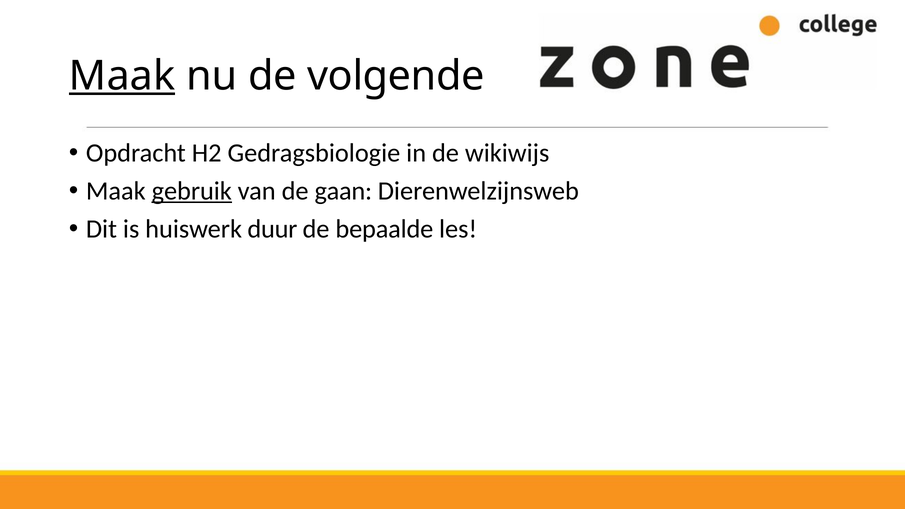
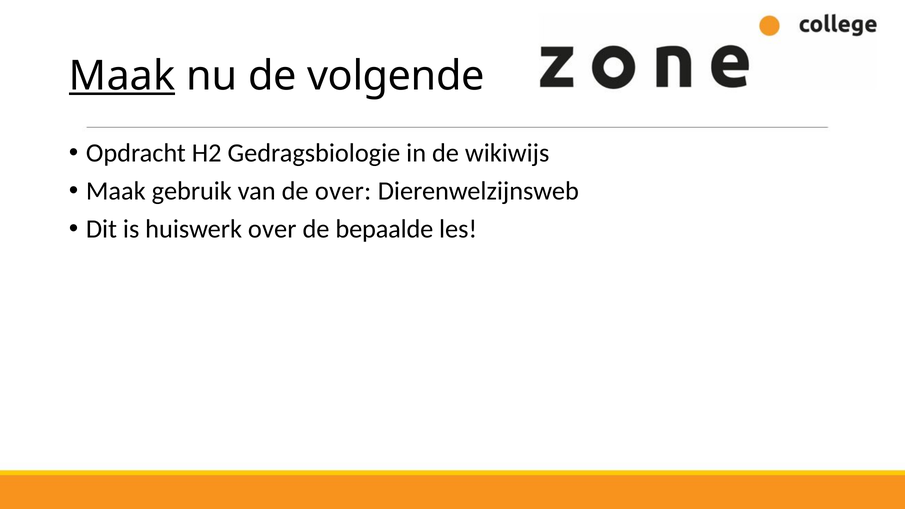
gebruik underline: present -> none (192, 191)
de gaan: gaan -> over (343, 191)
huiswerk duur: duur -> over (272, 229)
